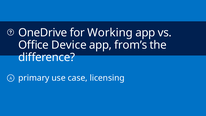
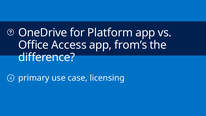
Working: Working -> Platform (110, 33)
Device: Device -> Access (69, 45)
